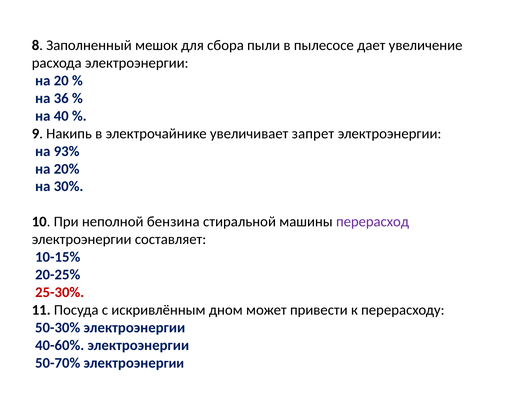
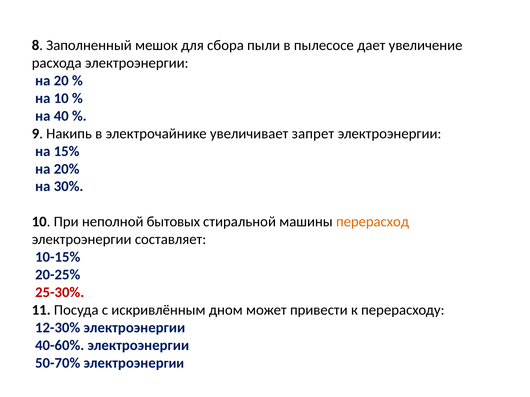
на 36: 36 -> 10 (61, 98)
93%: 93% -> 15% (67, 151)
бензина: бензина -> бытовых (173, 222)
перерасход colour: purple -> orange (373, 222)
50-30%: 50-30% -> 12-30% (58, 328)
